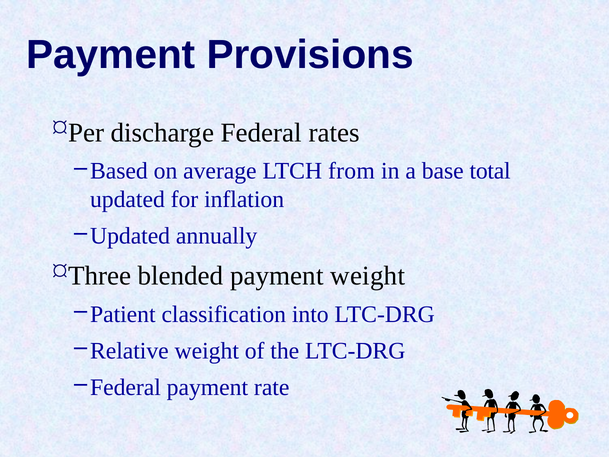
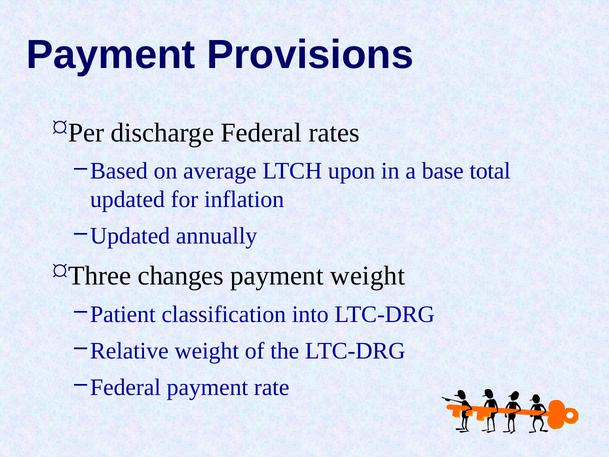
from: from -> upon (352, 171)
blended: blended -> changes (181, 276)
